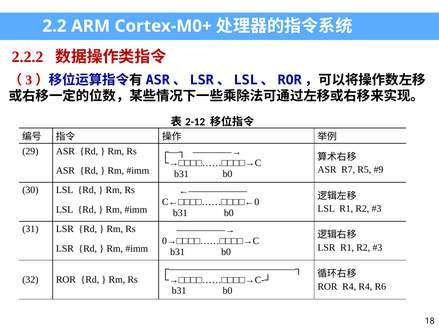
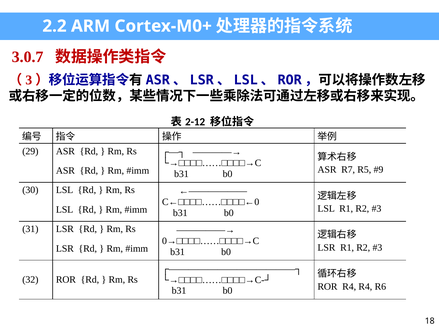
2.2.2: 2.2.2 -> 3.0.7 (28, 57)
